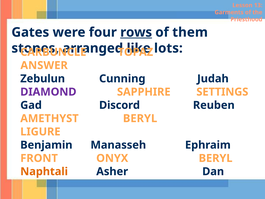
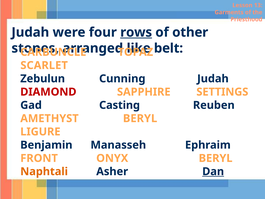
Gates: Gates -> Judah (30, 32)
them: them -> other (190, 32)
lots: lots -> belt (168, 48)
ANSWER: ANSWER -> SCARLET (44, 65)
DIAMOND colour: purple -> red (48, 92)
Discord: Discord -> Casting (120, 105)
Dan underline: none -> present (213, 171)
